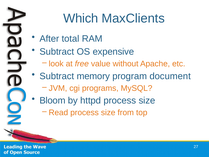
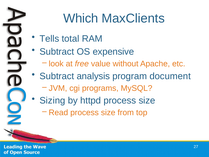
After: After -> Tells (49, 39)
memory: memory -> analysis (93, 76)
Bloom: Bloom -> Sizing (52, 100)
